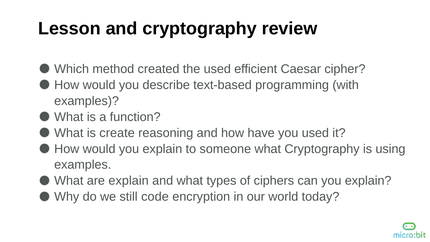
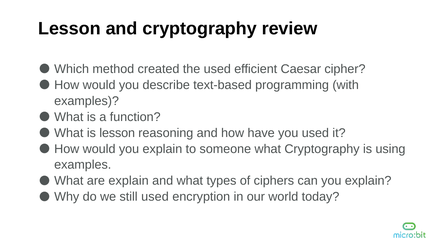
is create: create -> lesson (117, 133)
still code: code -> used (155, 197)
